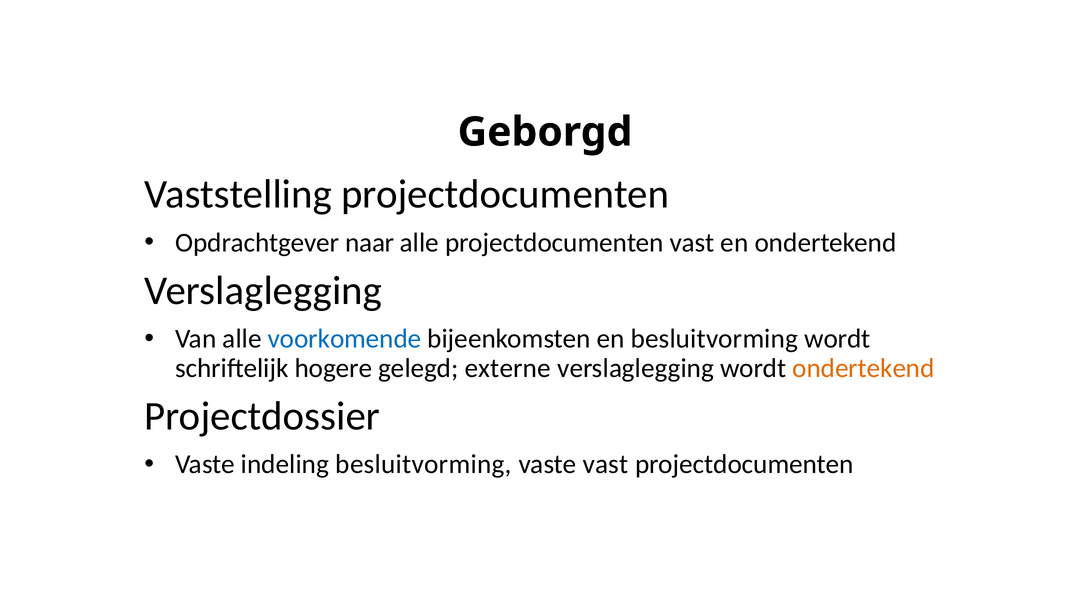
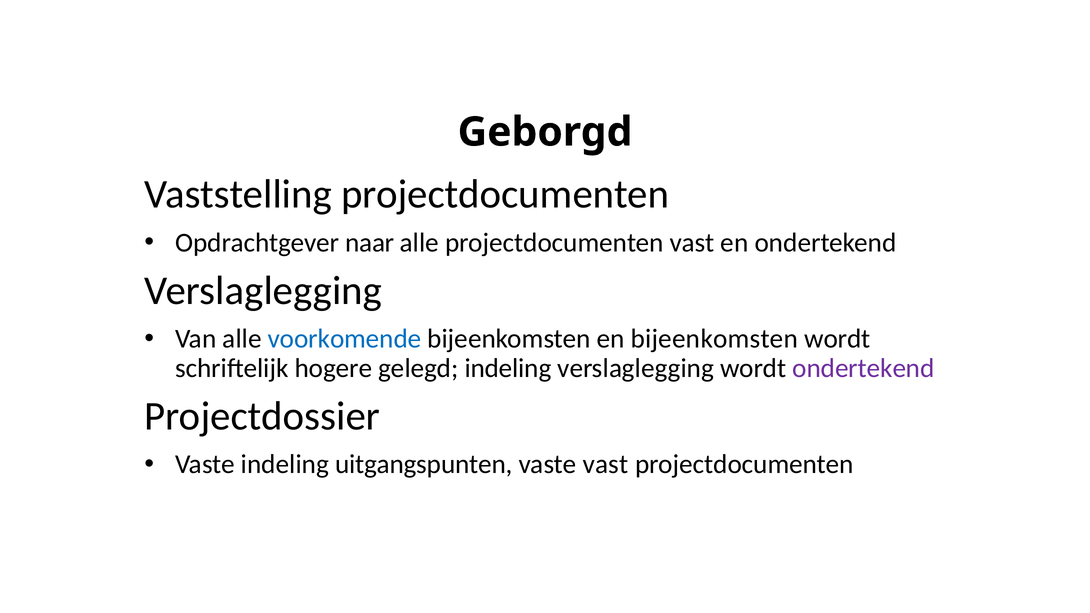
en besluitvorming: besluitvorming -> bijeenkomsten (714, 339)
gelegd externe: externe -> indeling (508, 368)
ondertekend colour: orange -> purple (863, 368)
indeling besluitvorming: besluitvorming -> uitgangspunten (424, 465)
